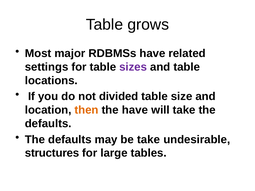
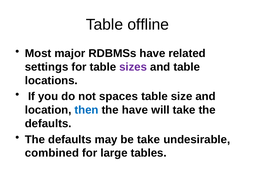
grows: grows -> offline (148, 25)
divided: divided -> spaces (119, 97)
then colour: orange -> blue (87, 110)
structures: structures -> combined (52, 153)
